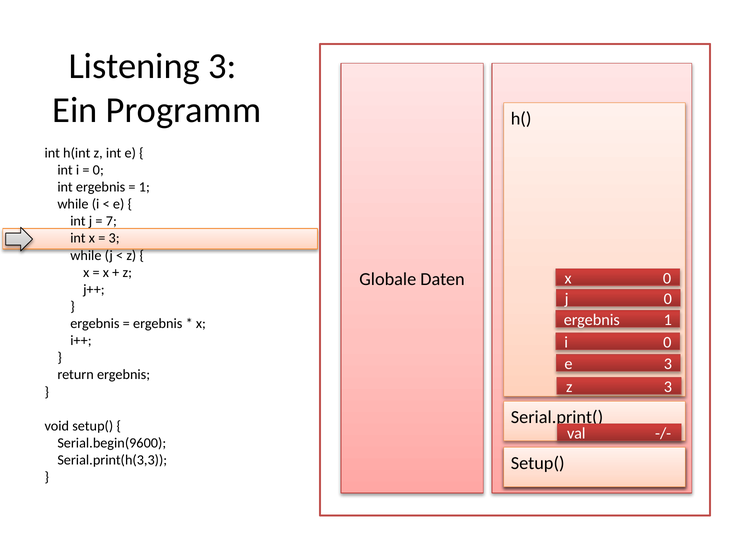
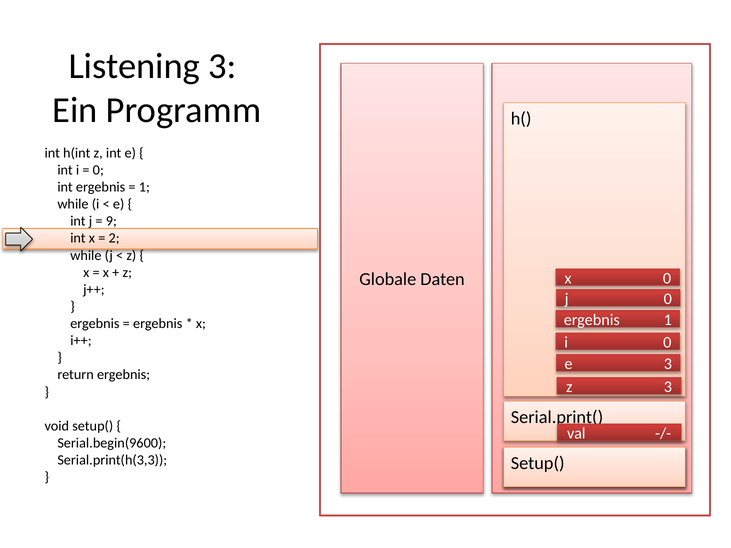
7: 7 -> 9 (111, 221)
3: 3 -> 2 (114, 238)
